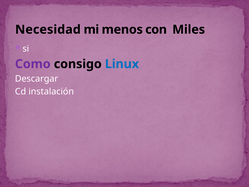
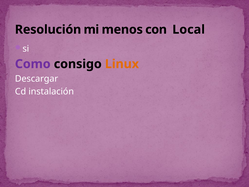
Necesidad: Necesidad -> Resolución (48, 30)
Miles: Miles -> Local (189, 30)
Linux colour: blue -> orange (122, 64)
